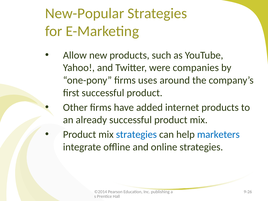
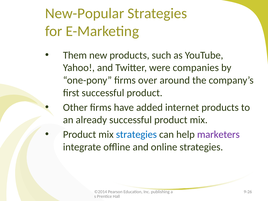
Allow: Allow -> Them (75, 55)
uses: uses -> over (148, 80)
marketers colour: blue -> purple (218, 134)
